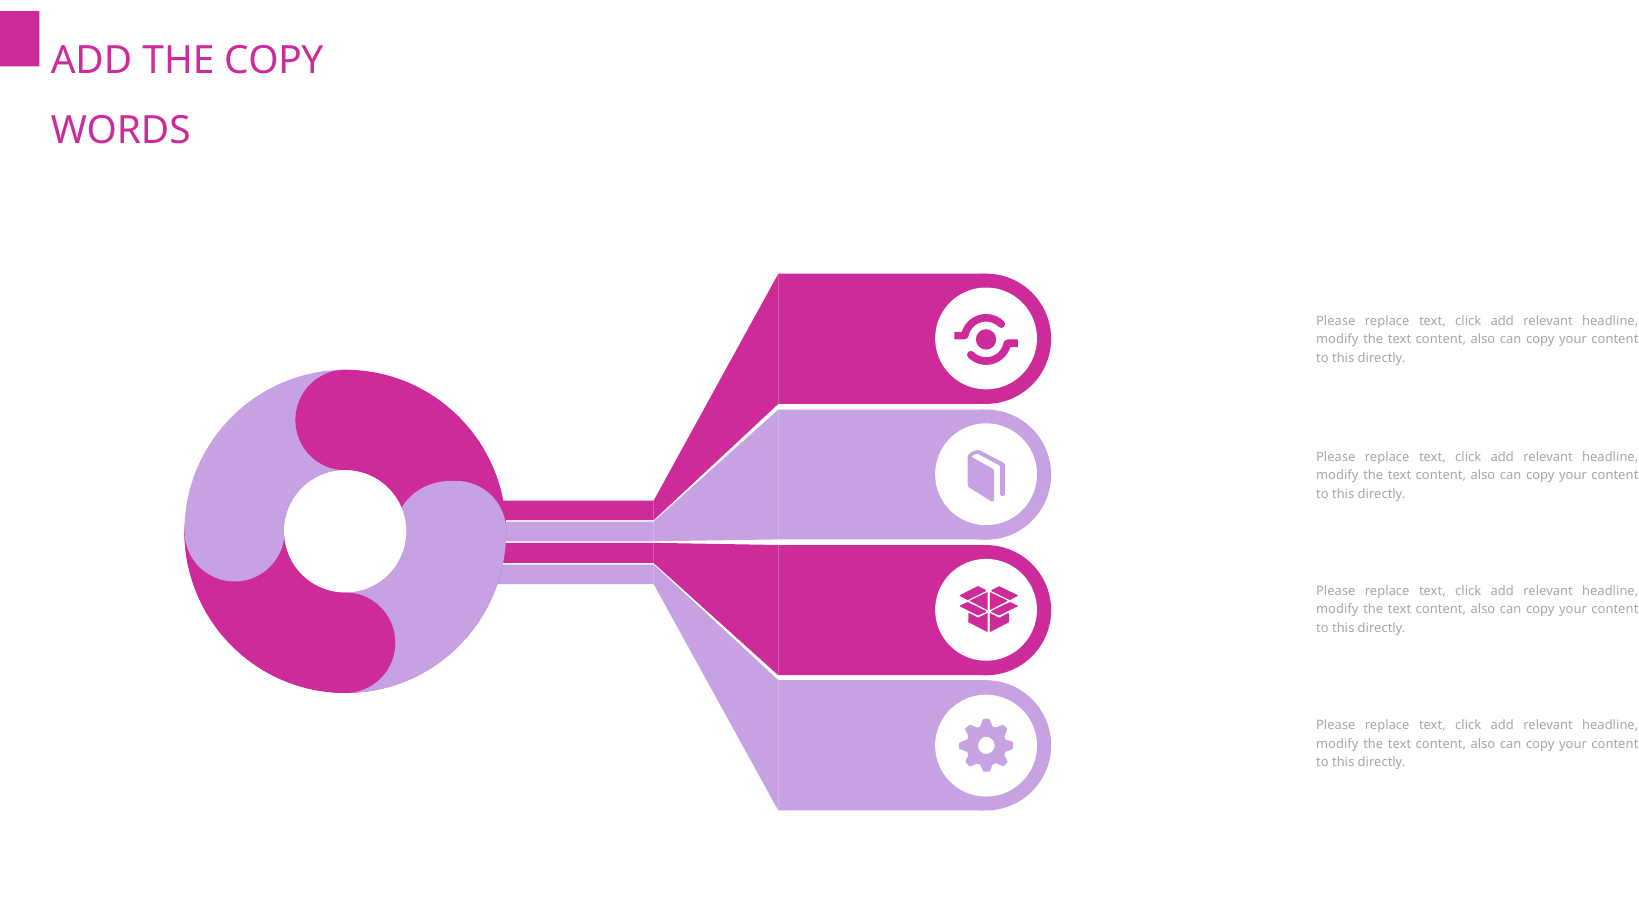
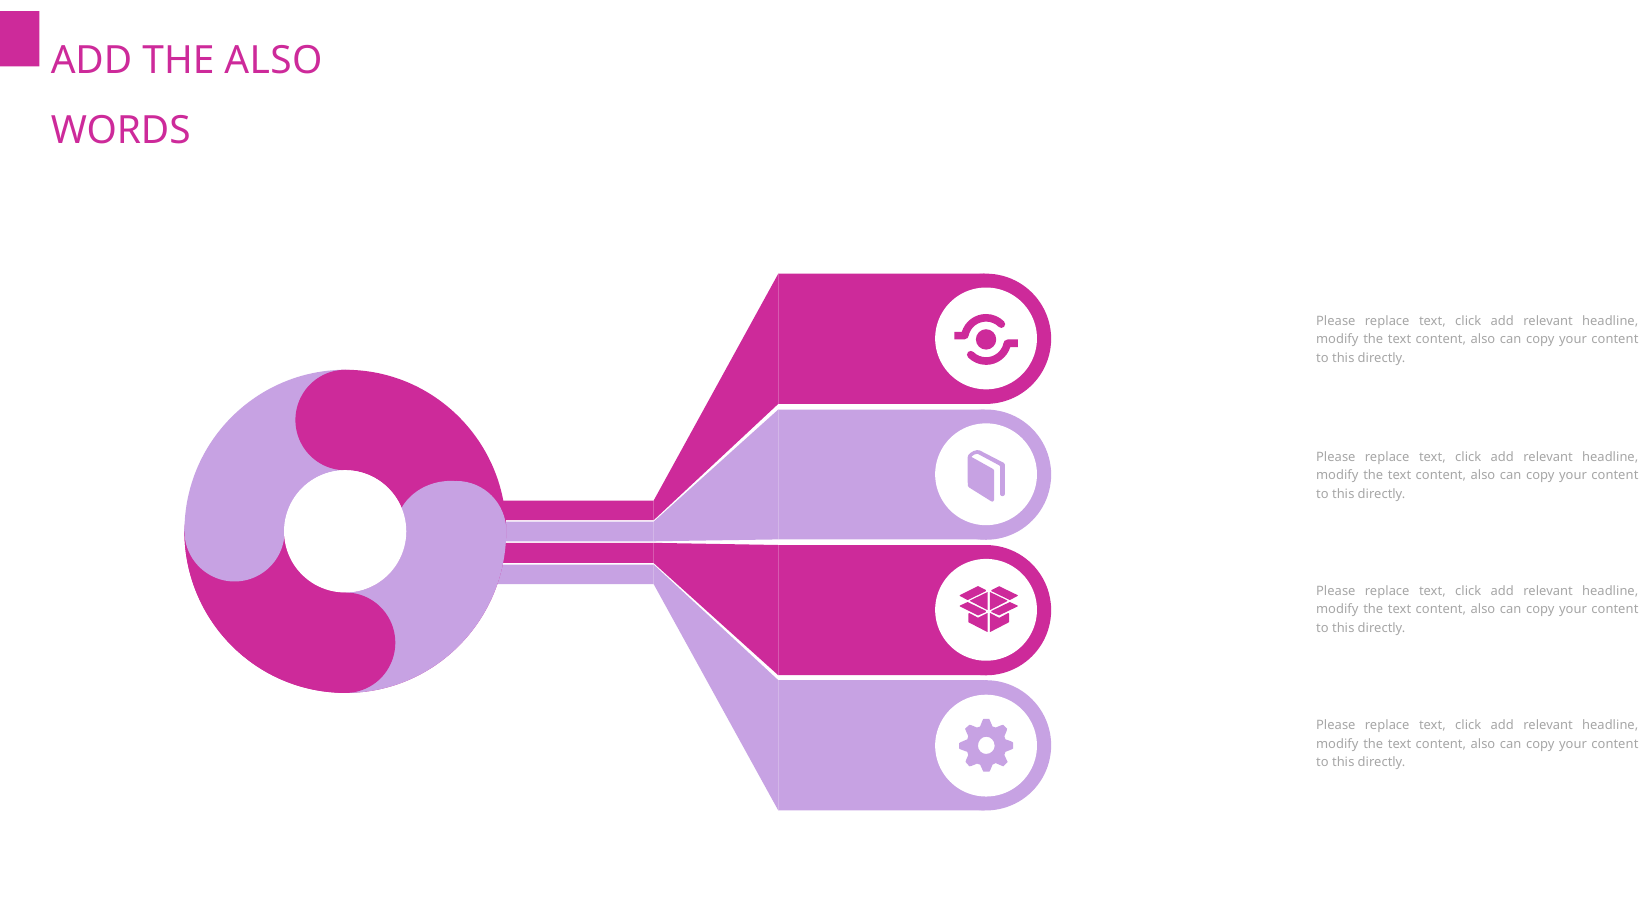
THE COPY: COPY -> ALSO (273, 61)
